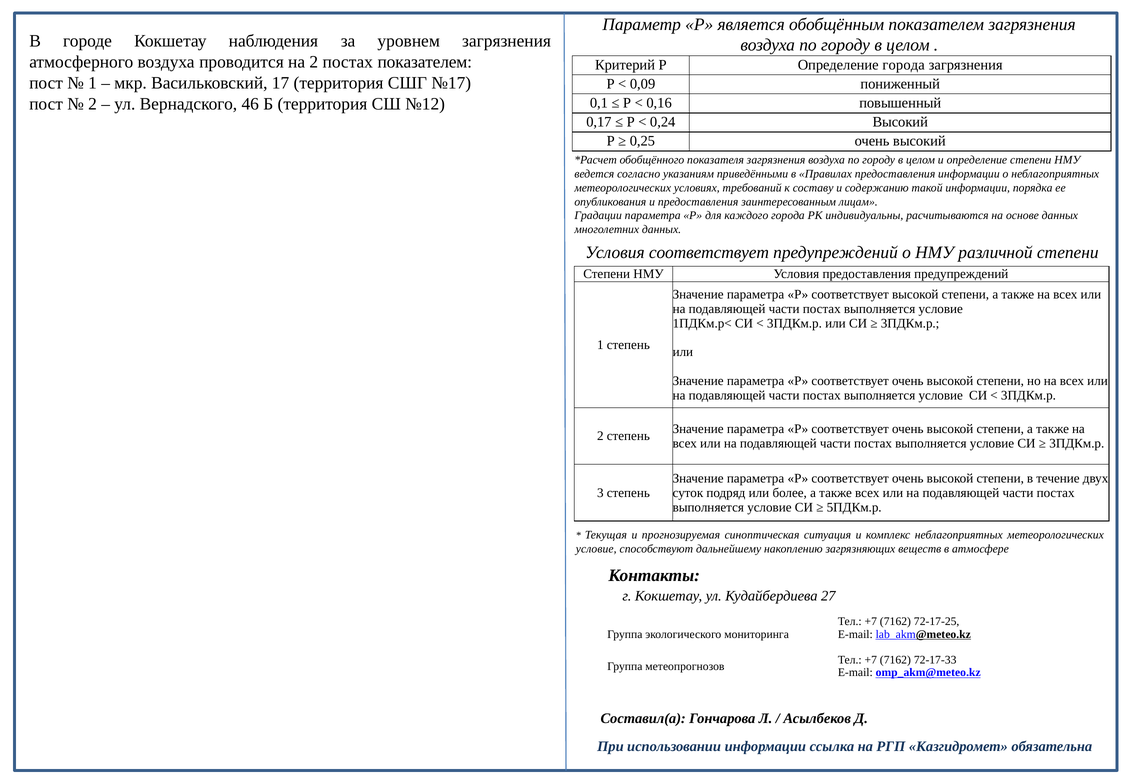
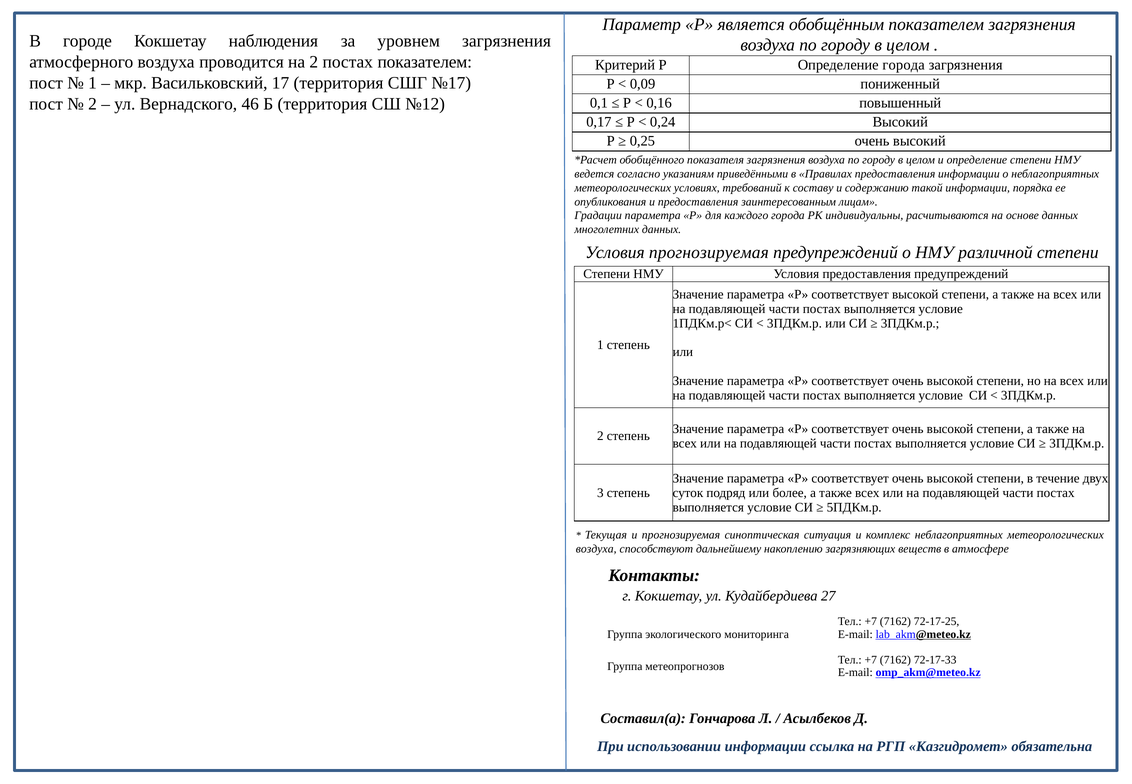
Условия соответствует: соответствует -> прогнозируемая (709, 252)
условие: условие -> воздуха (596, 549)
